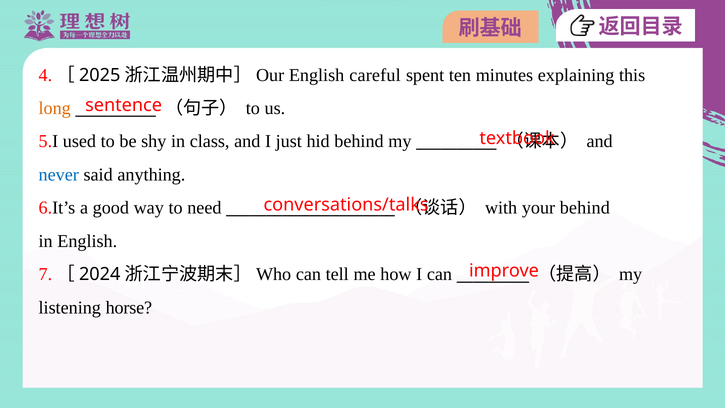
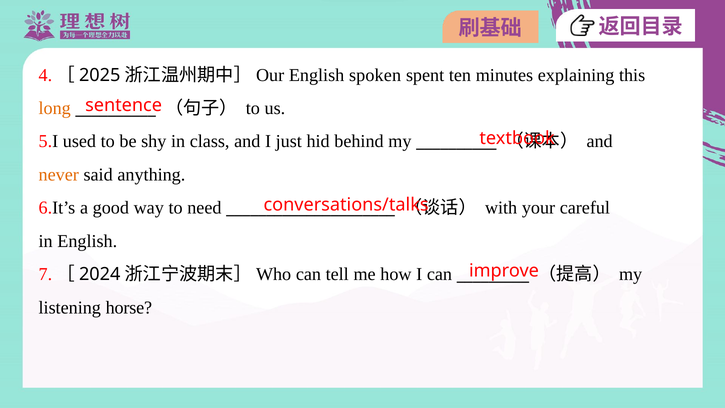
careful: careful -> spoken (375, 75)
never colour: blue -> orange (59, 175)
your behind: behind -> careful (585, 208)
